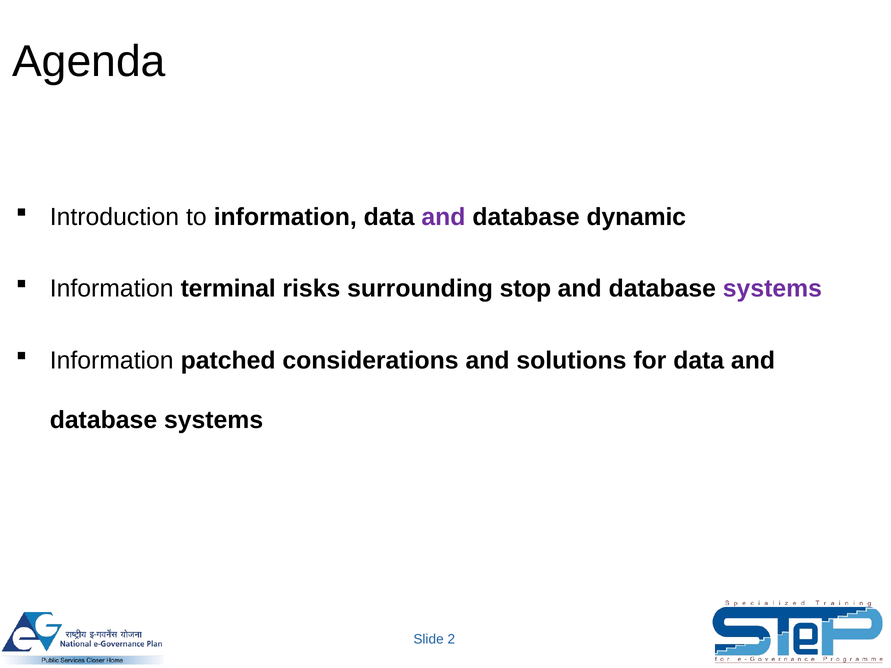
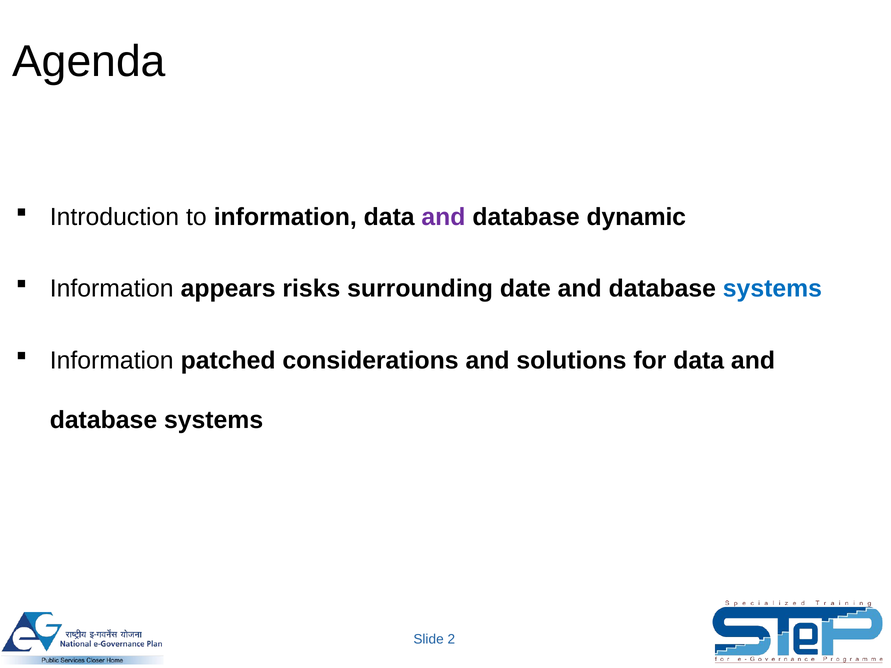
terminal: terminal -> appears (228, 289)
stop: stop -> date (525, 289)
systems colour: purple -> blue (772, 289)
